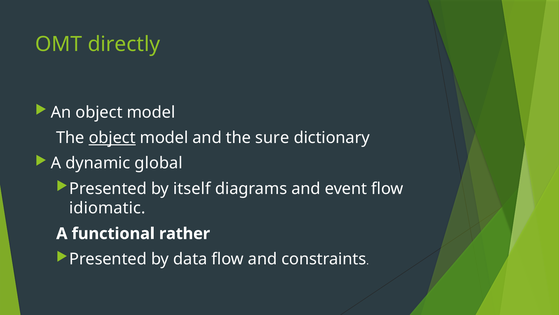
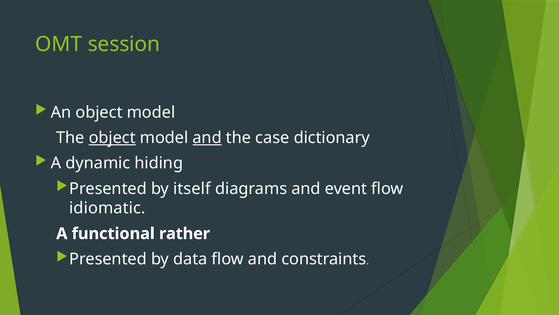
directly: directly -> session (124, 44)
and underline: none -> present (207, 137)
sure: sure -> case (272, 137)
global: global -> hiding (159, 163)
